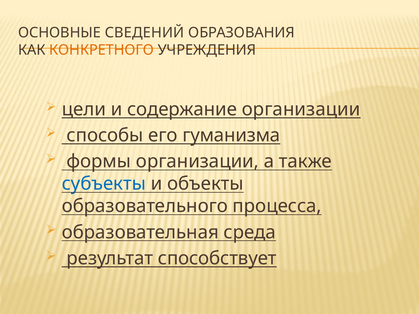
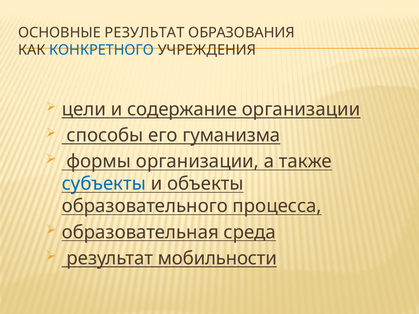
ОСНОВНЫЕ СВЕДЕНИЙ: СВЕДЕНИЙ -> РЕЗУЛЬТАТ (145, 33)
КОНКРЕТНОГО colour: orange -> blue (102, 50)
способствует: способствует -> мобильности (217, 259)
